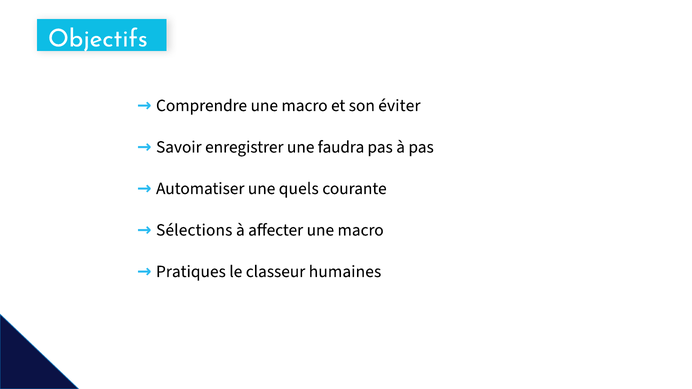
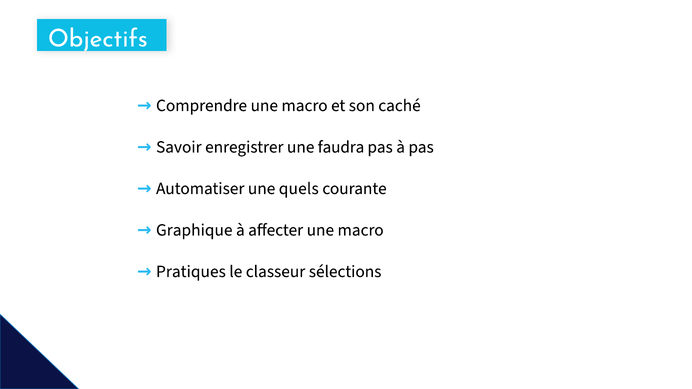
éviter: éviter -> caché (399, 105)
Sélections: Sélections -> Graphique (194, 230)
humaines: humaines -> sélections (345, 272)
